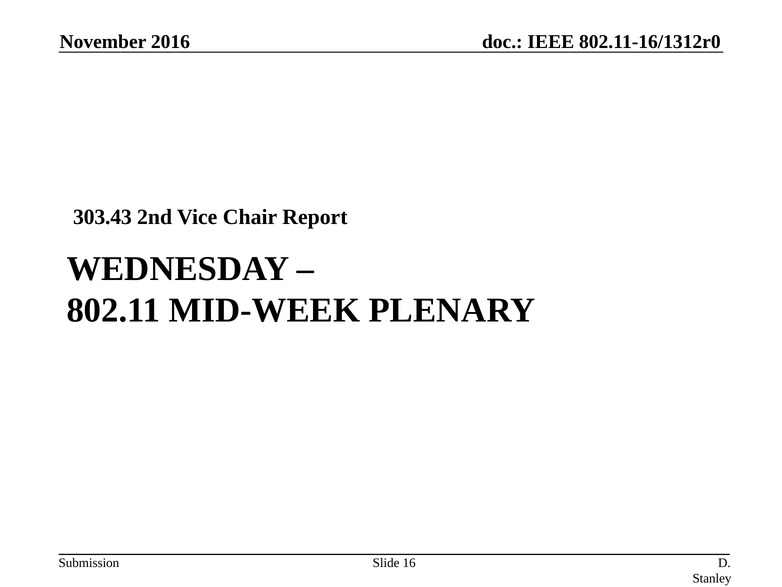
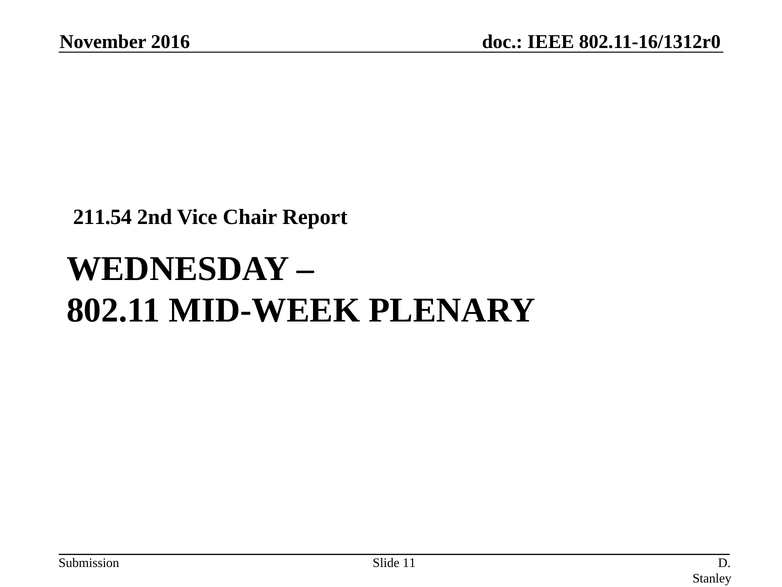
303.43: 303.43 -> 211.54 (102, 217)
16: 16 -> 11 (409, 562)
